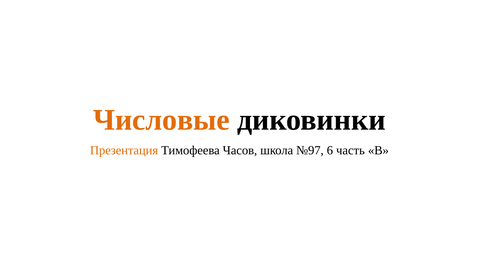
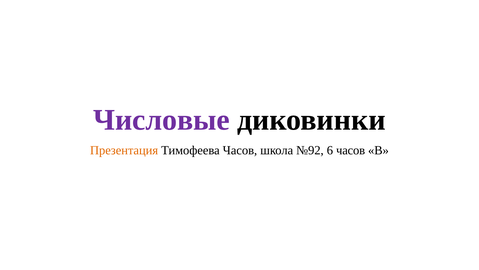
Числовые colour: orange -> purple (161, 120)
№97: №97 -> №92 (310, 150)
6 часть: часть -> часов (351, 150)
